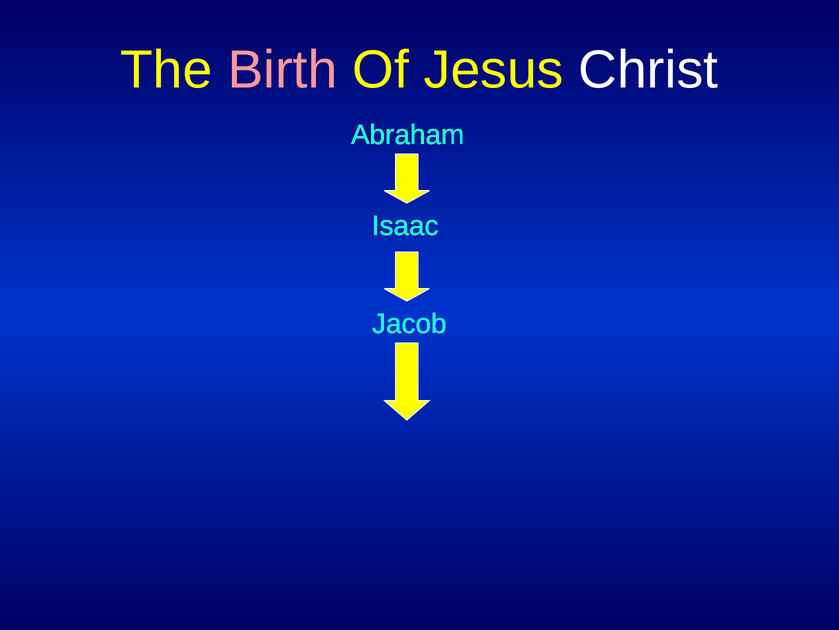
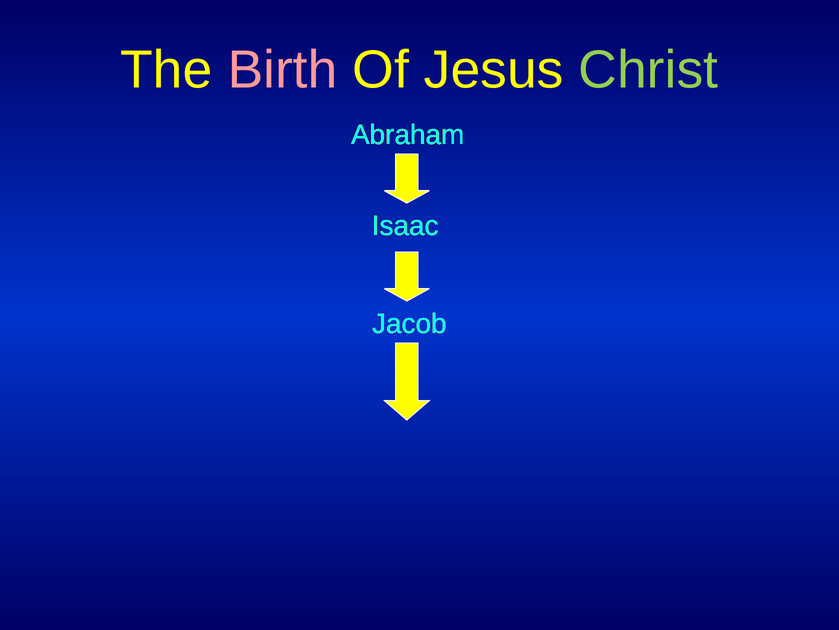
Christ colour: white -> light green (648, 70)
